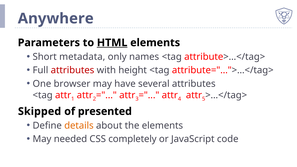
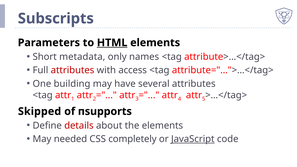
Anywhere: Anywhere -> Subscripts (56, 19)
height: height -> access (133, 70)
browser: browser -> building (72, 84)
presented: presented -> пsupports (105, 111)
details colour: orange -> red (79, 126)
JavaScript underline: none -> present (193, 139)
